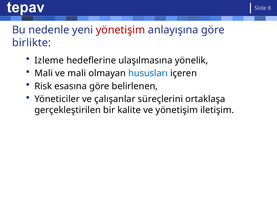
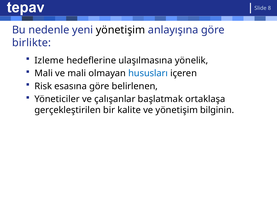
yönetişim colour: red -> black (121, 30)
süreçlerini: süreçlerini -> başlatmak (160, 99)
iletişim: iletişim -> bilginin (217, 111)
